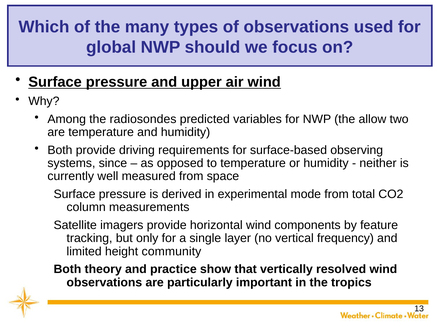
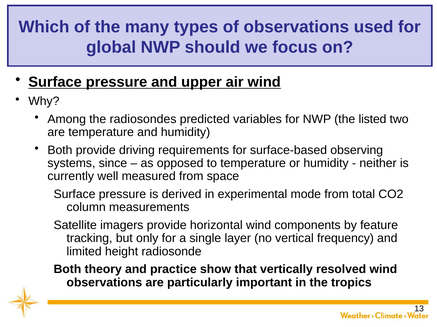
allow: allow -> listed (373, 119)
community: community -> radiosonde (172, 252)
